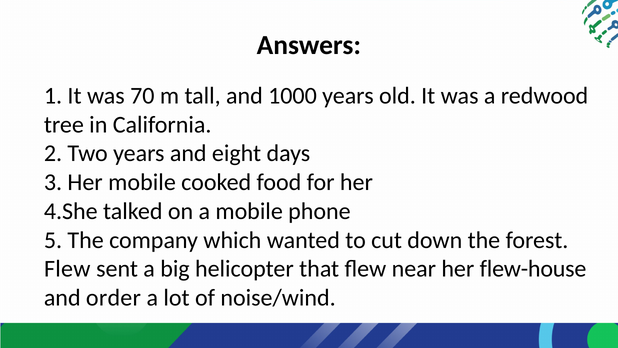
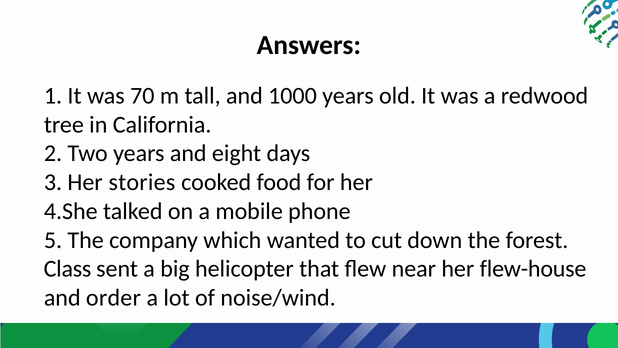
Her mobile: mobile -> stories (142, 182)
Flew: Flew -> Class (67, 269)
